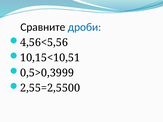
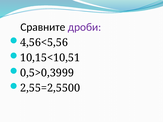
дроби colour: blue -> purple (85, 27)
